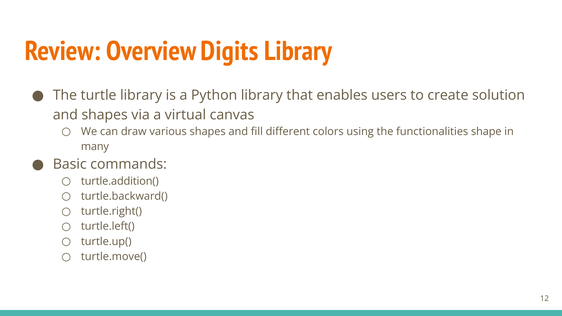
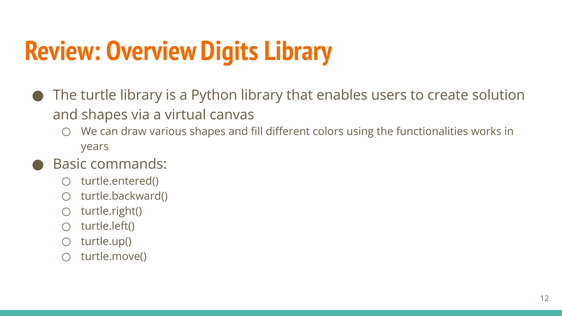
shape: shape -> works (486, 132)
many: many -> years (95, 147)
turtle.addition(: turtle.addition( -> turtle.entered( (120, 181)
